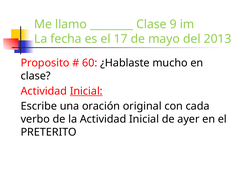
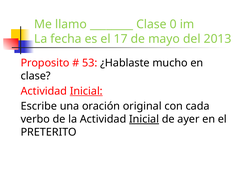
9: 9 -> 0 (173, 24)
60: 60 -> 53 (90, 63)
Inicial underline: none -> present (144, 119)
